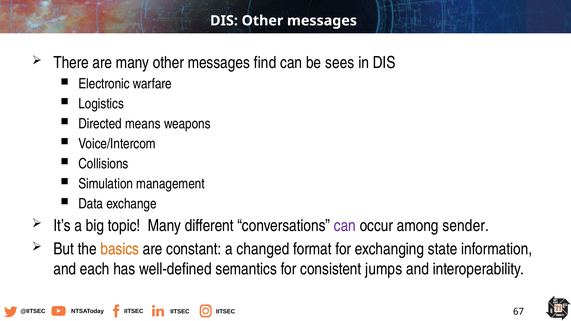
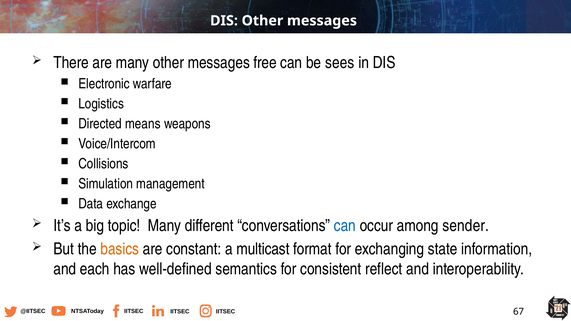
find: find -> free (265, 63)
can colour: purple -> blue (345, 226)
changed: changed -> multicast (263, 249)
jumps: jumps -> reflect (384, 269)
